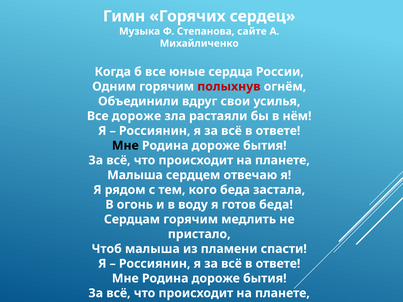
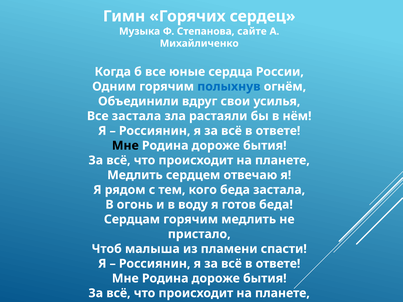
полыхнув colour: red -> blue (229, 87)
Все дороже: дороже -> застала (136, 116)
Малыша: Малыша -> Медлить (135, 175)
